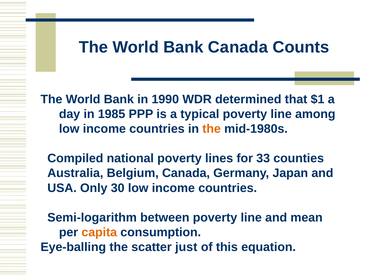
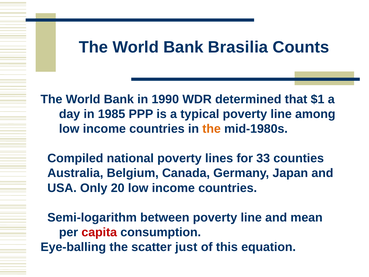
Bank Canada: Canada -> Brasilia (238, 47)
30: 30 -> 20 (118, 188)
capita colour: orange -> red (99, 232)
